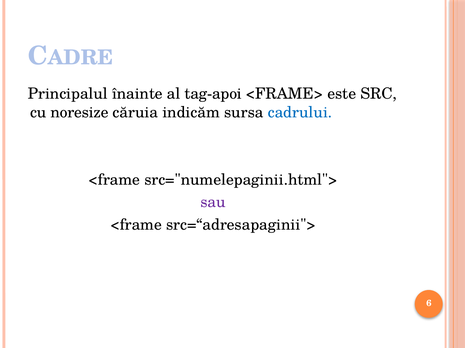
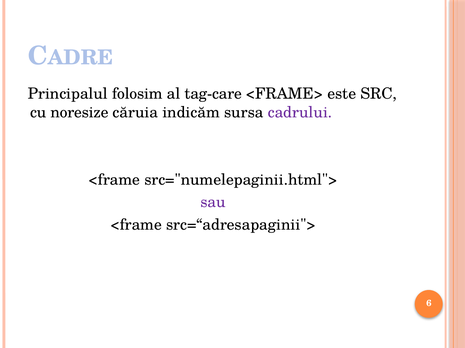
înainte: înainte -> folosim (137, 94)
tag-apoi: tag-apoi -> tag-care (213, 94)
cadrului colour: blue -> purple (300, 113)
